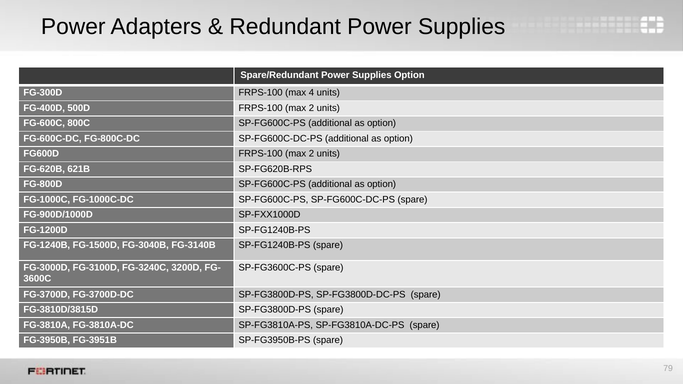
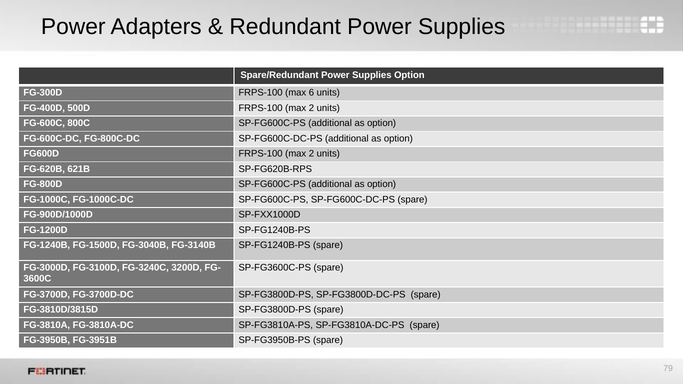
4: 4 -> 6 (312, 93)
